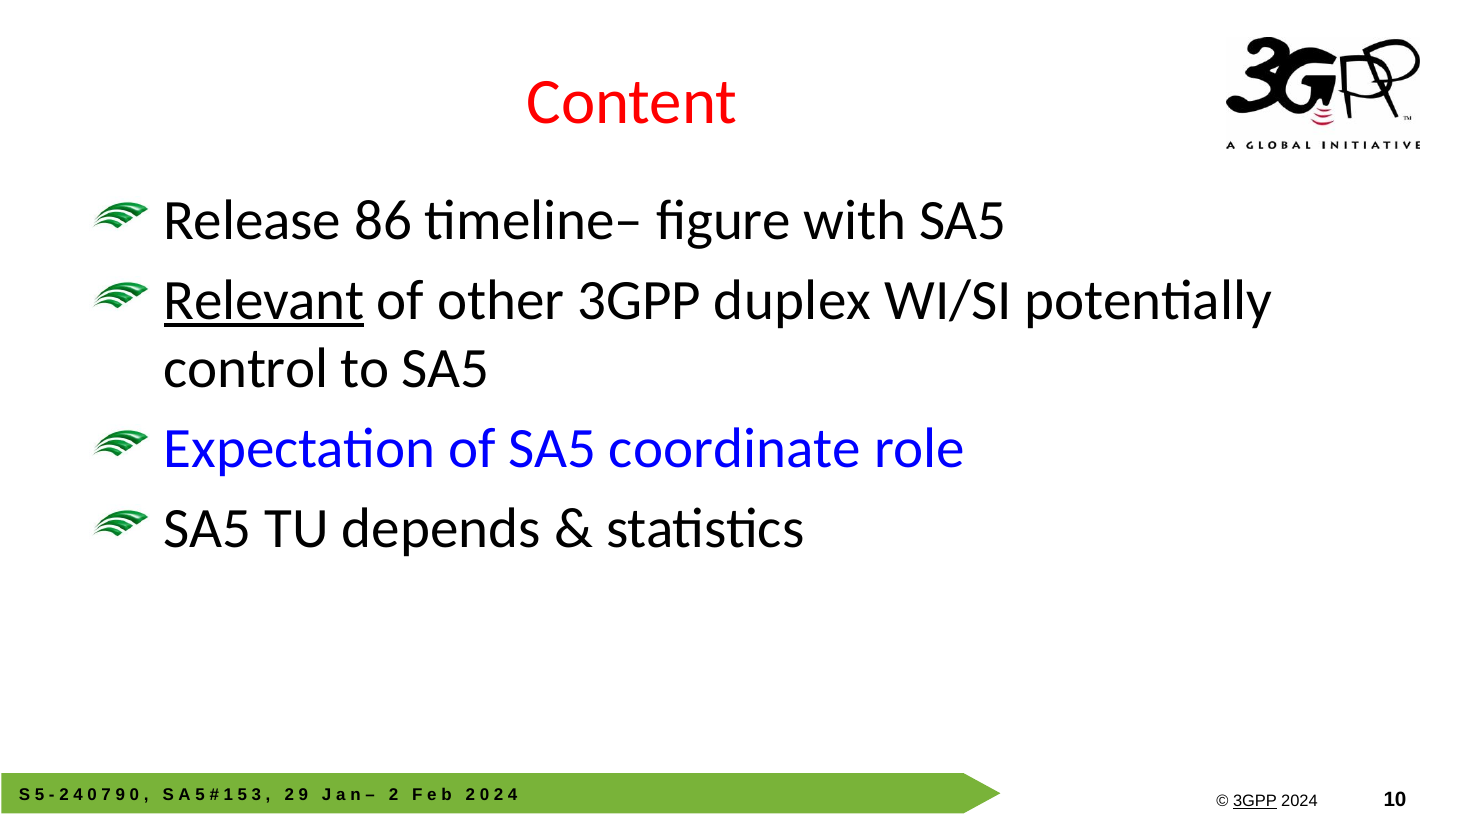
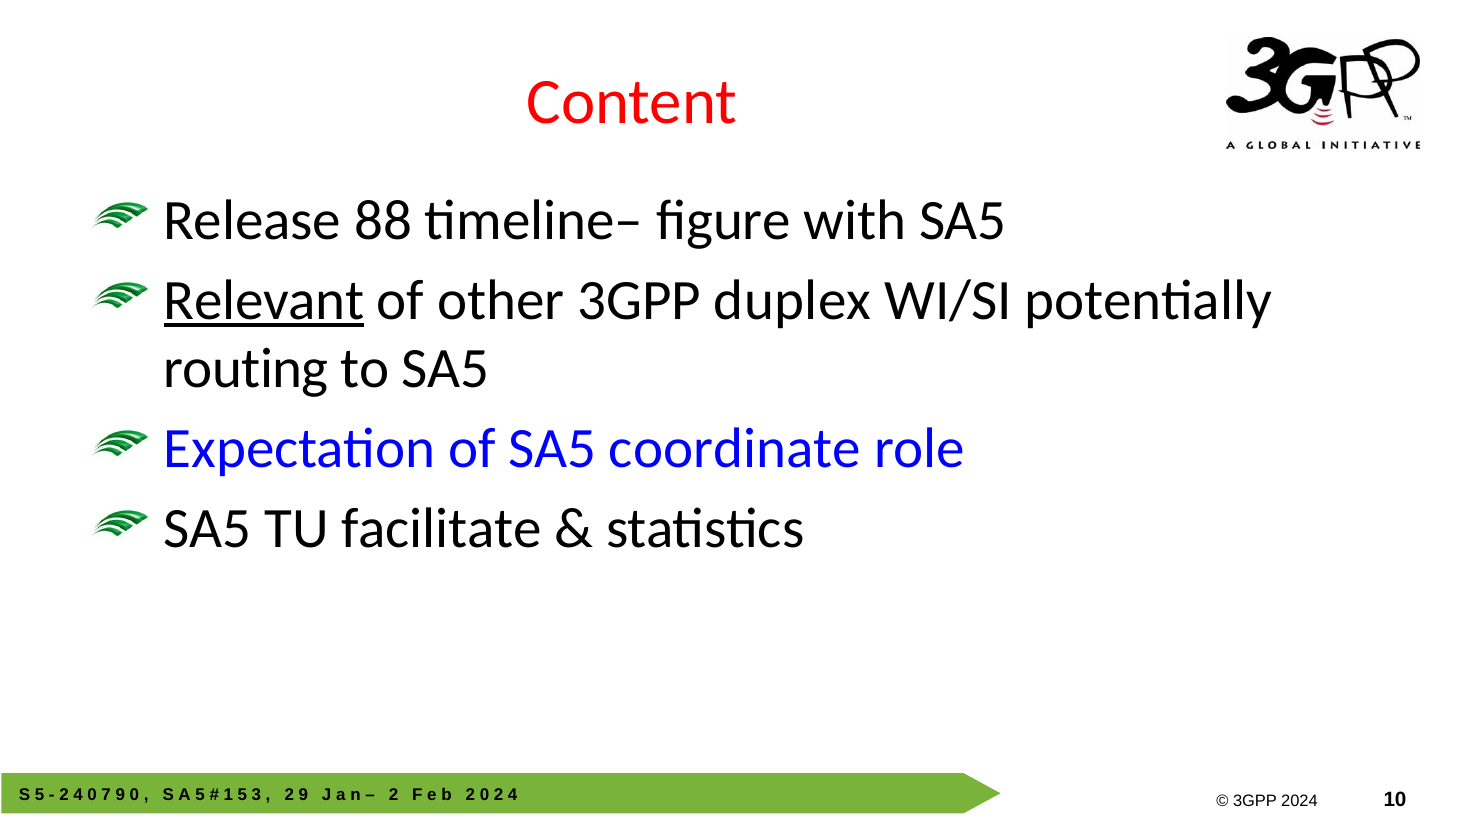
86: 86 -> 88 (383, 220)
control: control -> routing (246, 369)
depends: depends -> facilitate (441, 529)
3GPP underline: present -> none (1255, 802)
